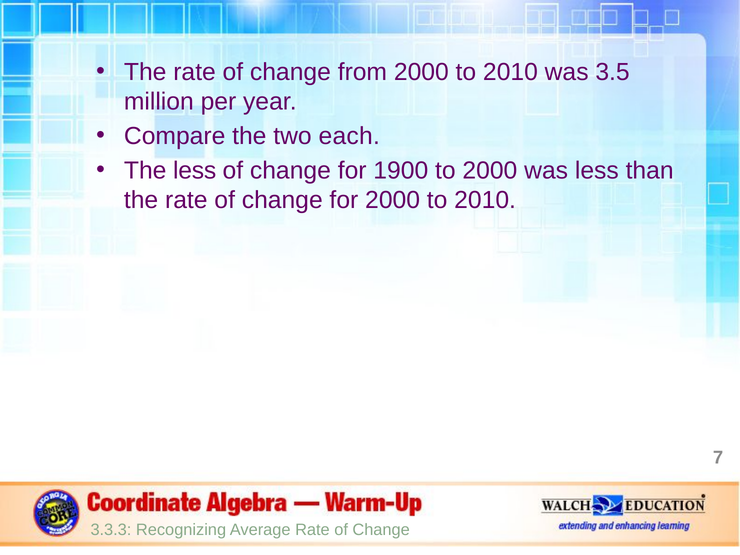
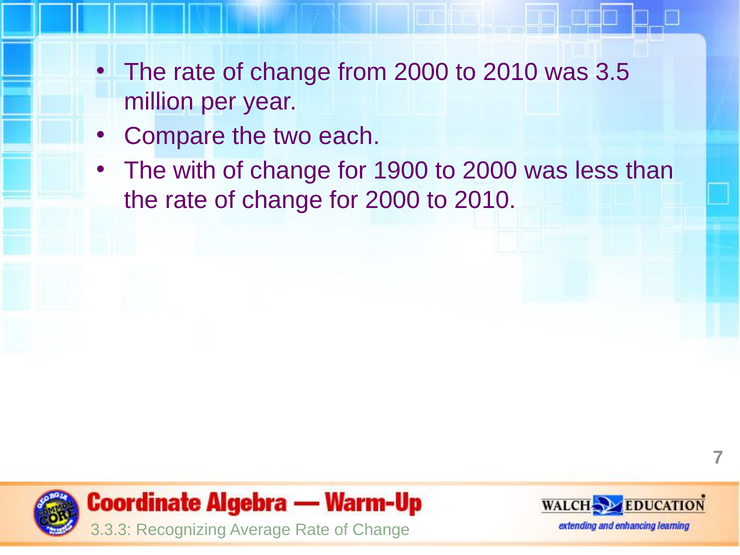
The less: less -> with (195, 171)
